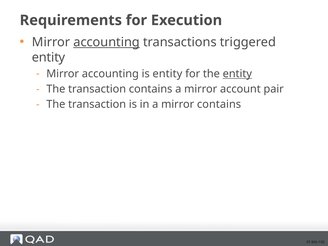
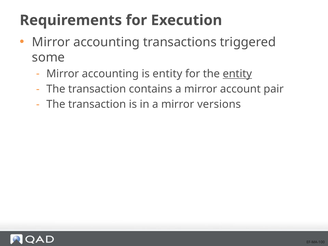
accounting underline: present -> none (107, 42)
entity: entity -> some (48, 57)
mirror contains: contains -> versions (219, 104)
